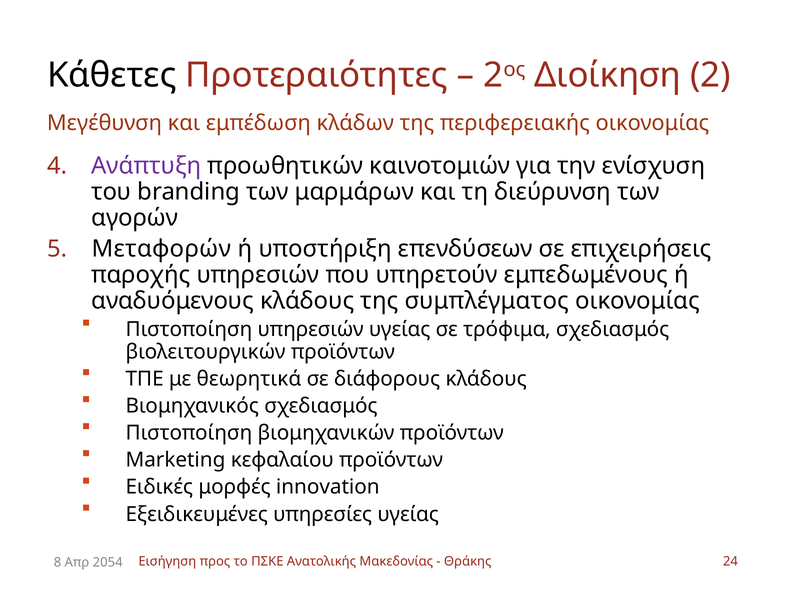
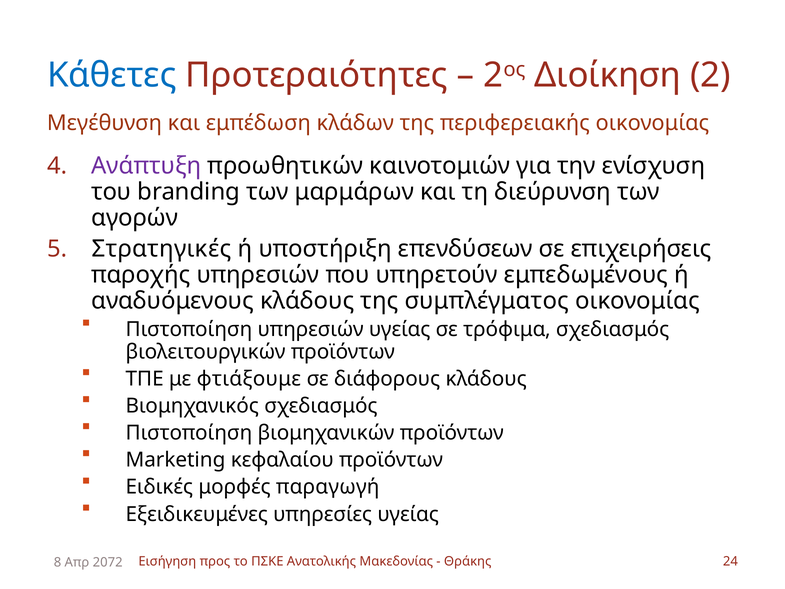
Κάθετες colour: black -> blue (112, 75)
Μεταφορών: Μεταφορών -> Στρατηγικές (161, 249)
θεωρητικά: θεωρητικά -> φτιάξουμε (249, 379)
innovation: innovation -> παραγωγή (328, 487)
2054: 2054 -> 2072 (108, 562)
